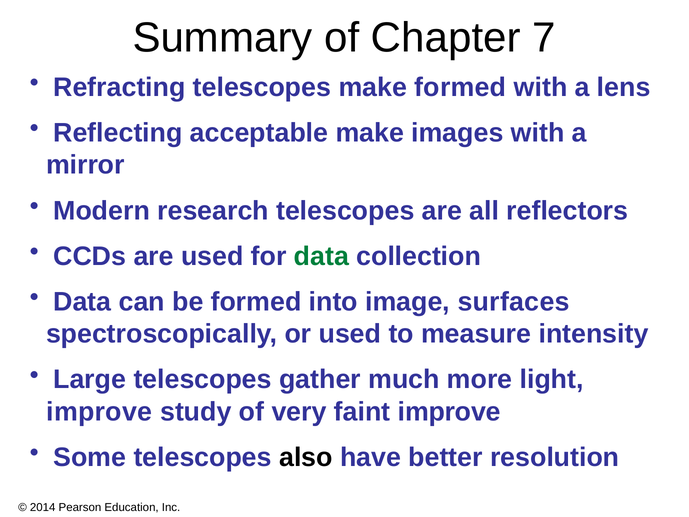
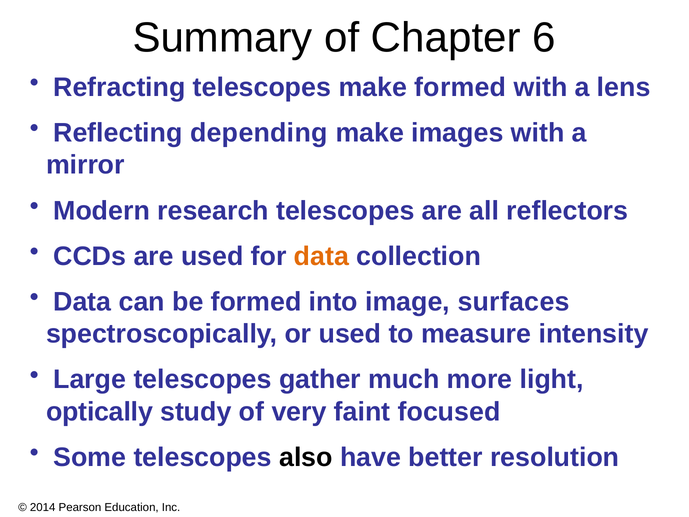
7: 7 -> 6 (544, 38)
acceptable: acceptable -> depending (259, 133)
data colour: green -> orange (321, 256)
improve: improve -> optically (100, 412)
faint improve: improve -> focused (449, 412)
